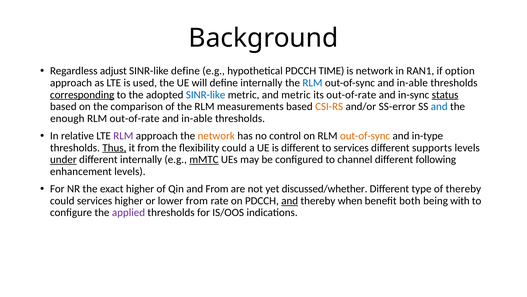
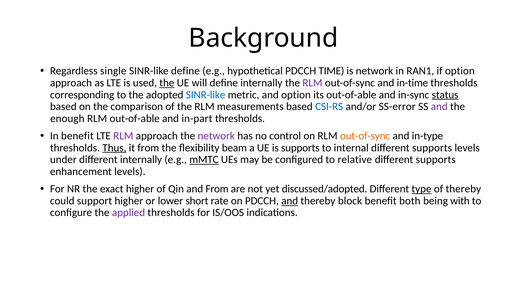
adjust: adjust -> single (113, 71)
the underline: none -> present (167, 83)
RLM colour: blue -> purple (312, 83)
out-of-sync and in-able: in-able -> in-time (412, 83)
corresponding underline: present -> none (82, 95)
and metric: metric -> option (296, 95)
its out-of-rate: out-of-rate -> out-of-able (351, 95)
CSI-RS colour: orange -> blue (329, 106)
and colour: blue -> purple (439, 106)
RLM out-of-rate: out-of-rate -> out-of-able (135, 118)
in-able: in-able -> in-part (197, 118)
In relative: relative -> benefit (77, 136)
network colour: orange -> purple (216, 136)
flexibility could: could -> beam (234, 147)
is different: different -> supports (300, 147)
to services: services -> internal (351, 147)
under underline: present -> none (63, 159)
channel: channel -> relative (355, 159)
following: following -> supports (436, 159)
discussed/whether: discussed/whether -> discussed/adopted (325, 189)
type underline: none -> present (422, 189)
could services: services -> support (95, 200)
lower from: from -> short (197, 200)
when: when -> block (350, 200)
